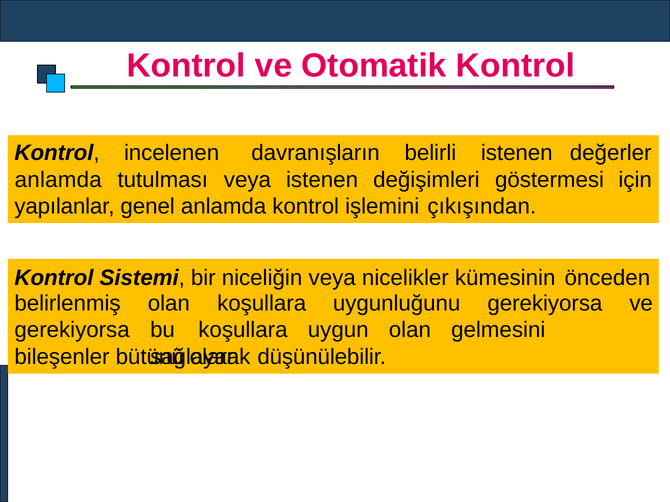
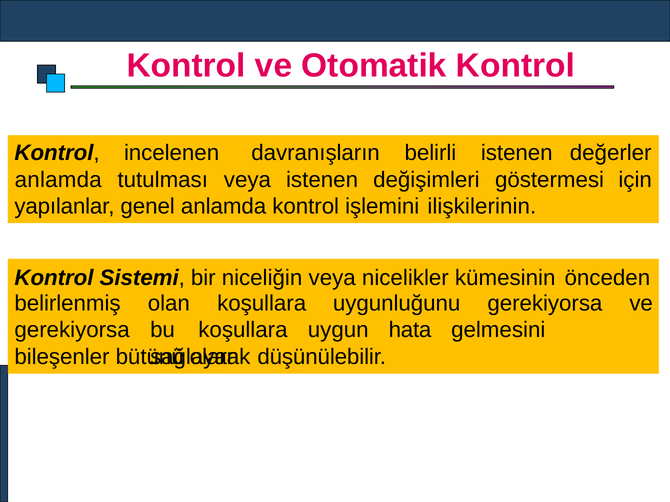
çıkışından: çıkışından -> ilişkilerinin (482, 207)
uygun olan: olan -> hata (410, 330)
